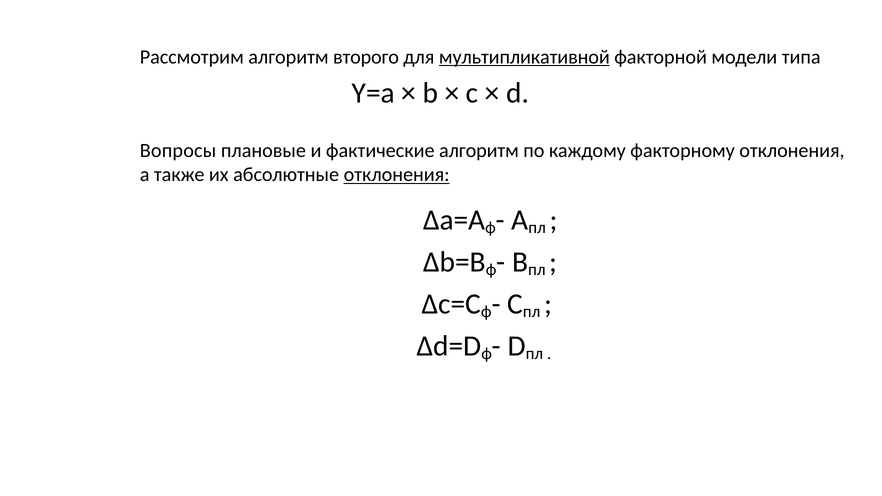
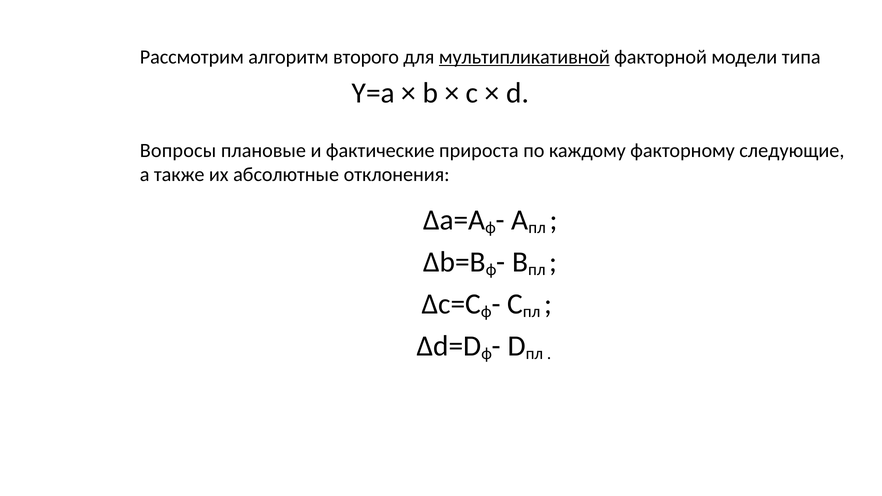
фактические алгоритм: алгоритм -> прироста (479, 151)
факторному отклонения: отклонения -> следующие (792, 151)
отклонения underline: present -> none (397, 175)
